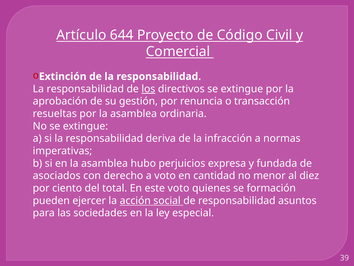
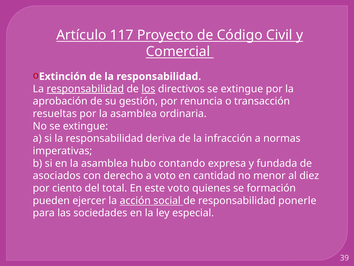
644: 644 -> 117 (122, 35)
responsabilidad underline: none -> present (85, 89)
perjuicios: perjuicios -> contando (182, 163)
asuntos: asuntos -> ponerle (297, 200)
